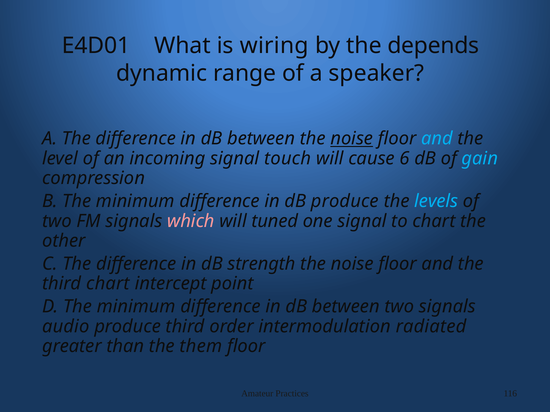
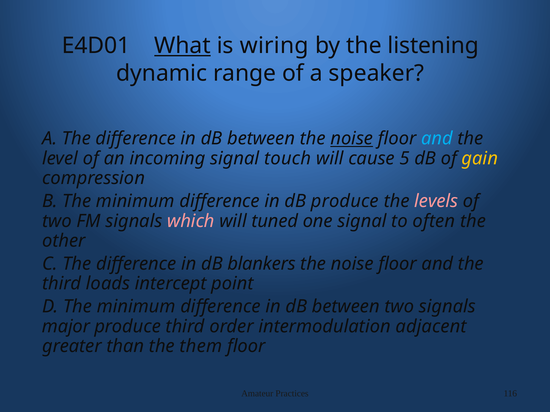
What underline: none -> present (183, 46)
depends: depends -> listening (433, 46)
6: 6 -> 5 (405, 159)
gain colour: light blue -> yellow (480, 159)
levels colour: light blue -> pink (436, 201)
to chart: chart -> often (434, 221)
strength: strength -> blankers (262, 264)
third chart: chart -> loads (108, 284)
audio: audio -> major (66, 327)
radiated: radiated -> adjacent (431, 327)
